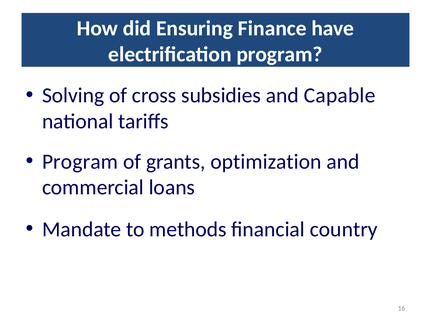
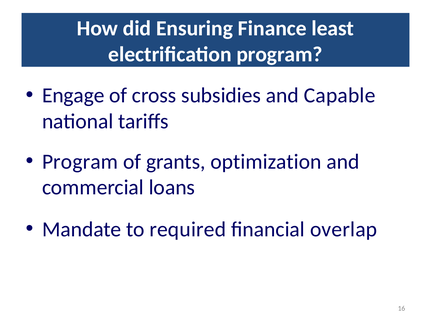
have: have -> least (333, 28)
Solving: Solving -> Engage (73, 96)
methods: methods -> required (188, 229)
country: country -> overlap (344, 229)
